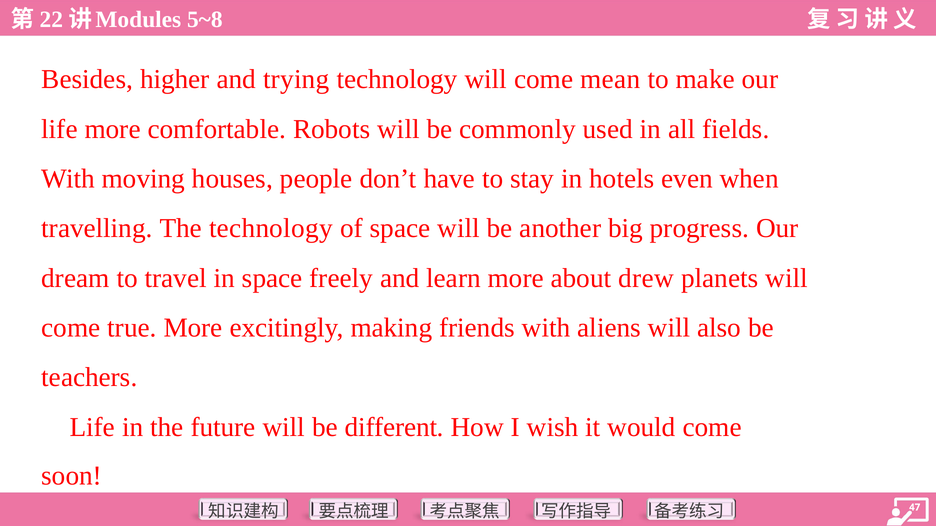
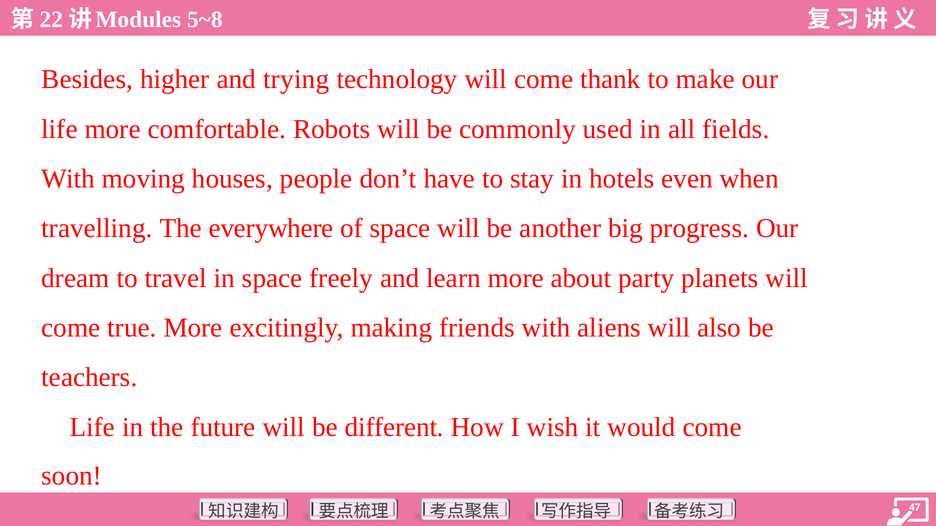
mean: mean -> thank (610, 79)
The technology: technology -> everywhere (271, 229)
drew: drew -> party (646, 278)
